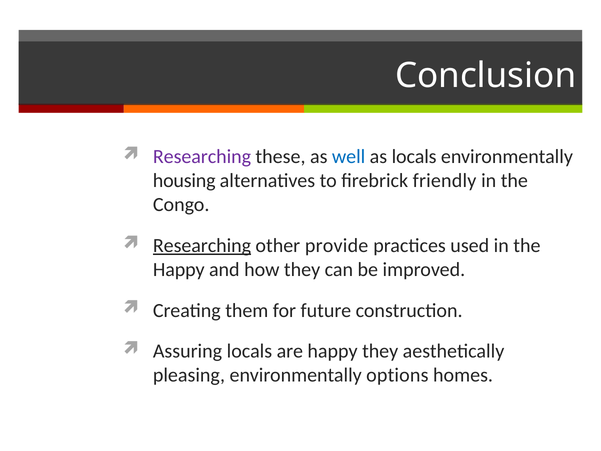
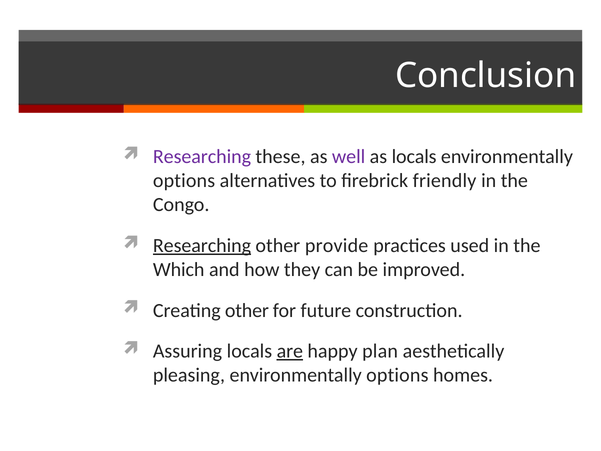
well colour: blue -> purple (349, 157)
housing: housing -> options (184, 181)
Happy: Happy -> Which (179, 270)
Creating them: them -> other (247, 310)
are underline: none -> present (290, 351)
happy they: they -> plan (380, 351)
